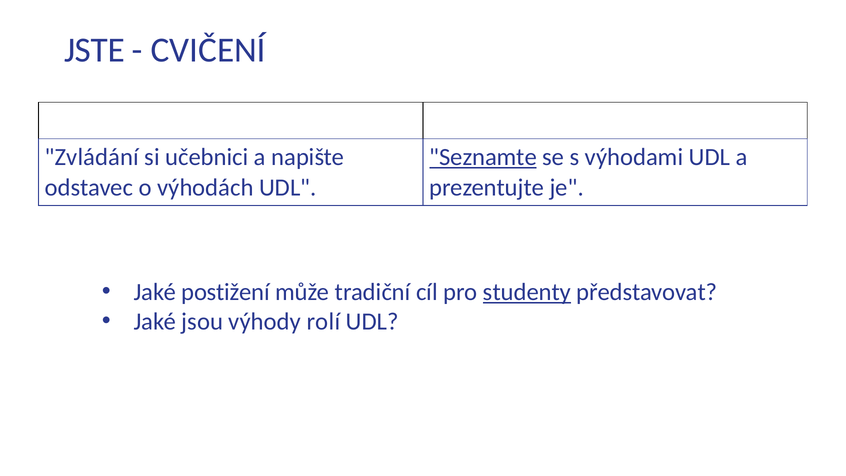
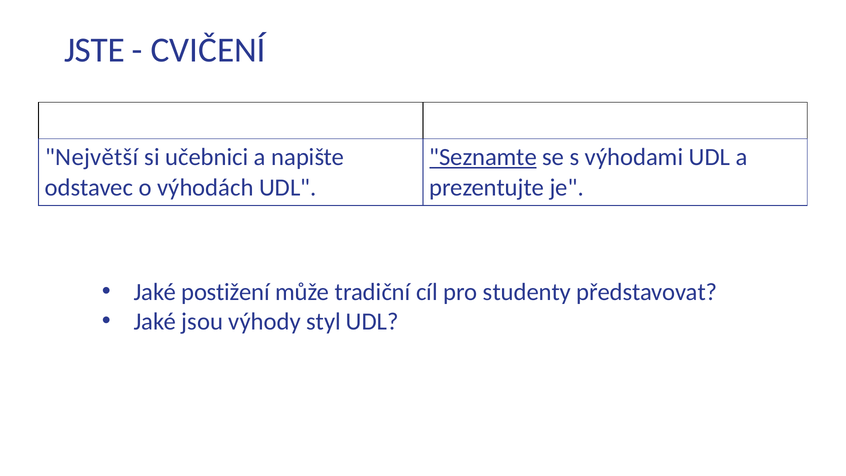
Zvládání: Zvládání -> Největší (92, 157)
studenty underline: present -> none (527, 292)
rolí: rolí -> styl (324, 321)
